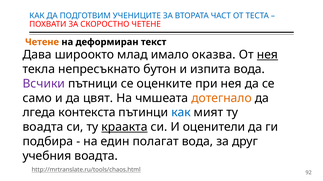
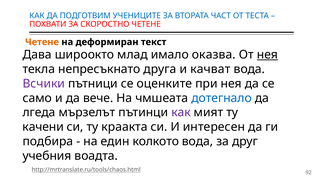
бутон: бутон -> друга (160, 69)
изпита: изпита -> качват (210, 69)
цвят: цвят -> вече (98, 98)
дотегнало colour: orange -> blue (222, 98)
контекста: контекста -> мързелът (87, 113)
как colour: blue -> purple (181, 113)
воадта: воадта -> качени (43, 127)
краакта underline: present -> none (125, 127)
оценители: оценители -> интересен (214, 127)
полагат: полагат -> колкото (156, 142)
